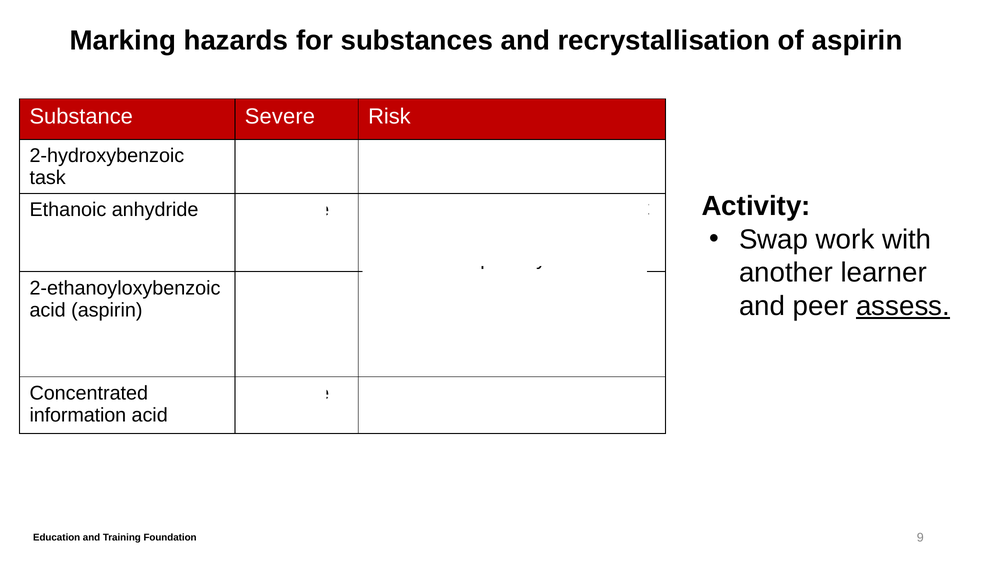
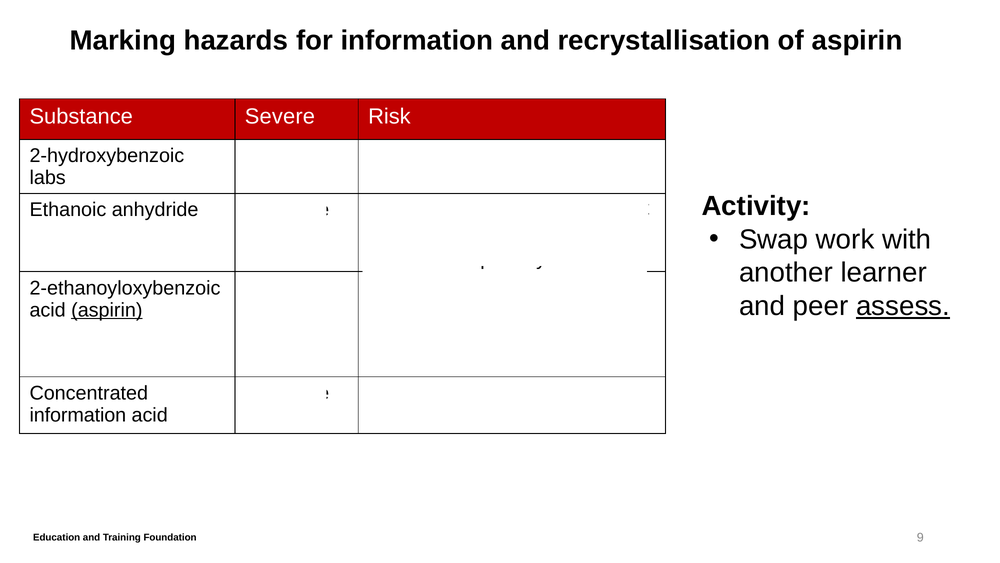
for substances: substances -> information (417, 40)
task: task -> labs (48, 178)
aspirin underline: none -> present (107, 310)
